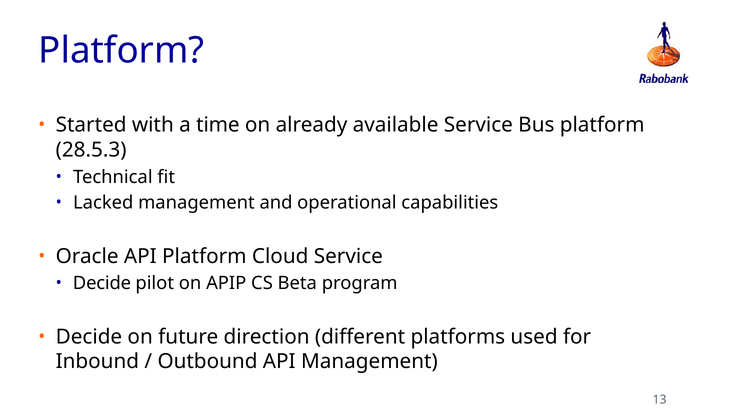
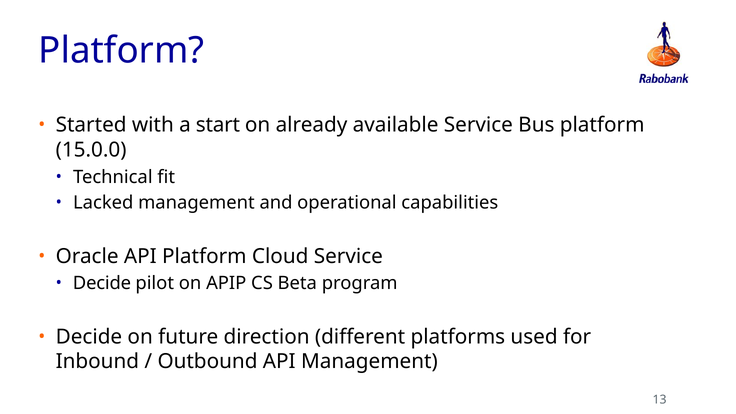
time: time -> start (218, 125)
28.5.3: 28.5.3 -> 15.0.0 (91, 150)
